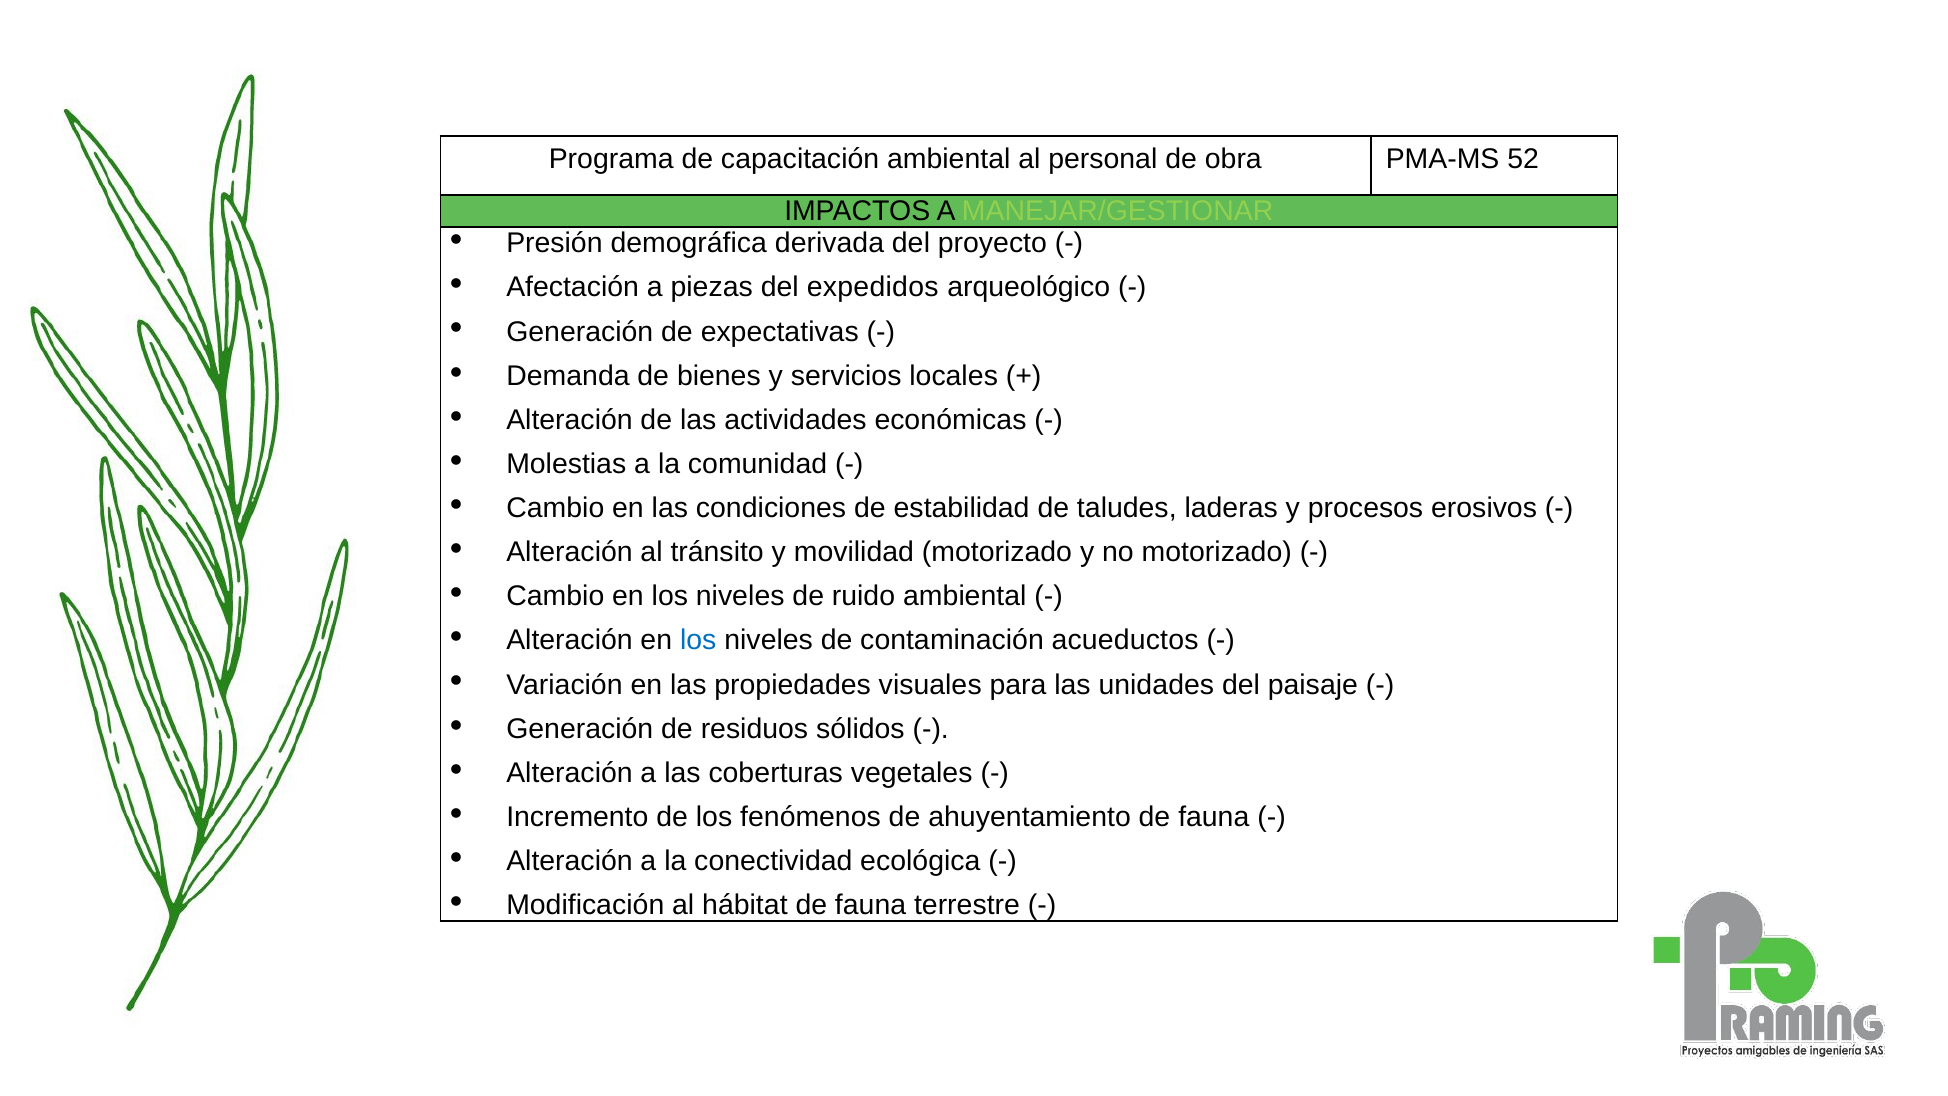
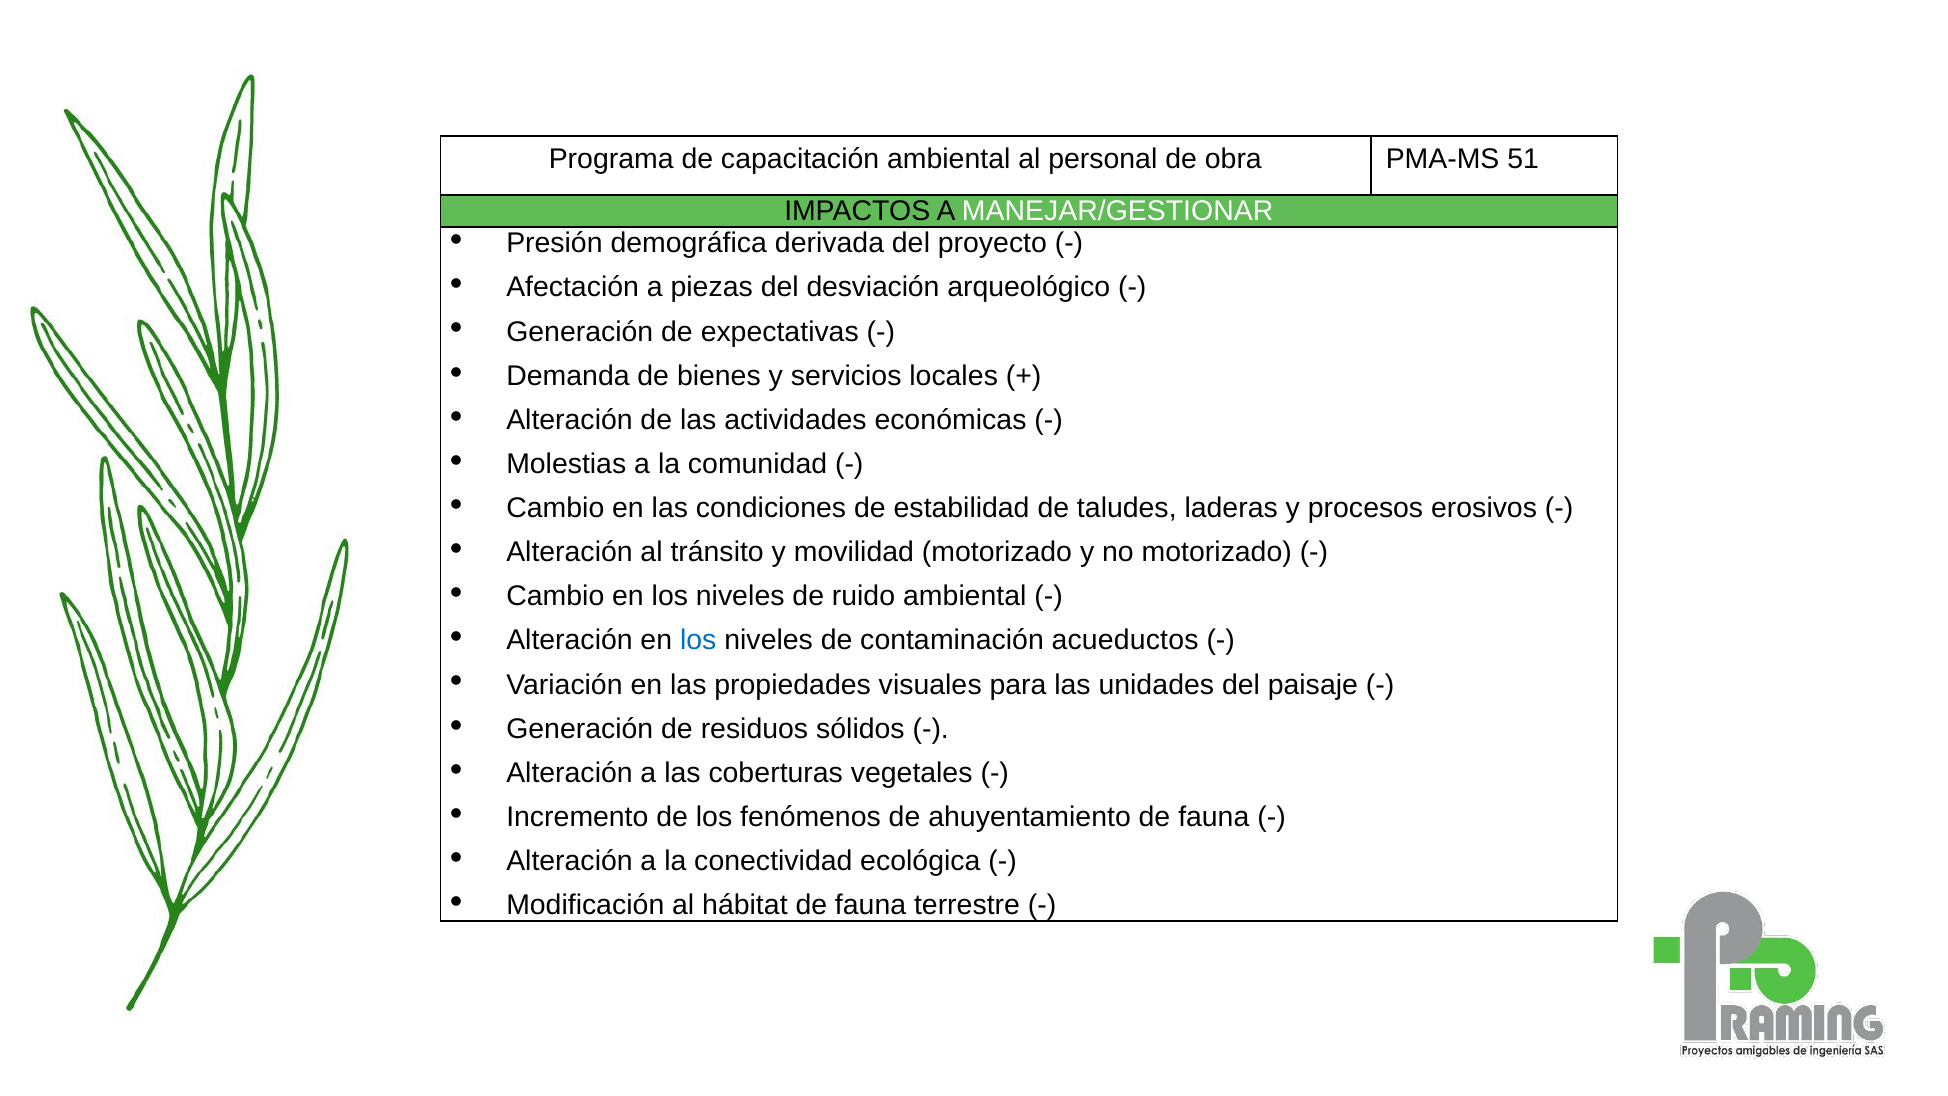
52: 52 -> 51 (1523, 159)
MANEJAR/GESTIONAR colour: light green -> white (1118, 211)
expedidos: expedidos -> desviación (873, 287)
